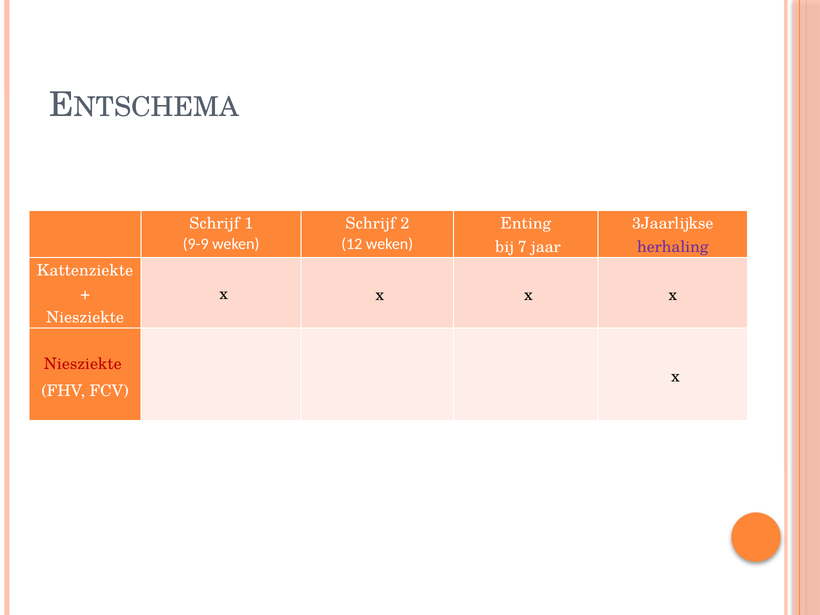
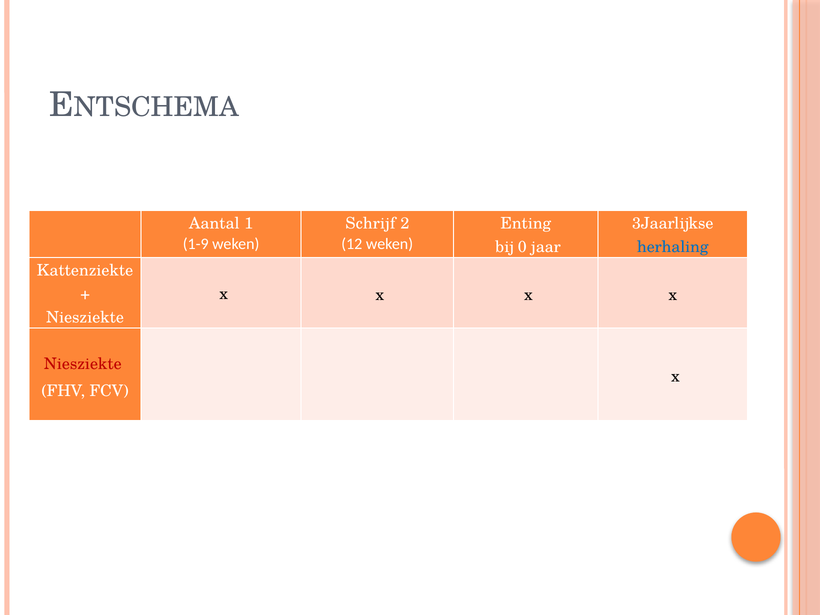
Schrijf: Schrijf -> Aantal (214, 224)
9-9: 9-9 -> 1-9 (196, 244)
7: 7 -> 0 (522, 247)
herhaling colour: purple -> blue (673, 247)
